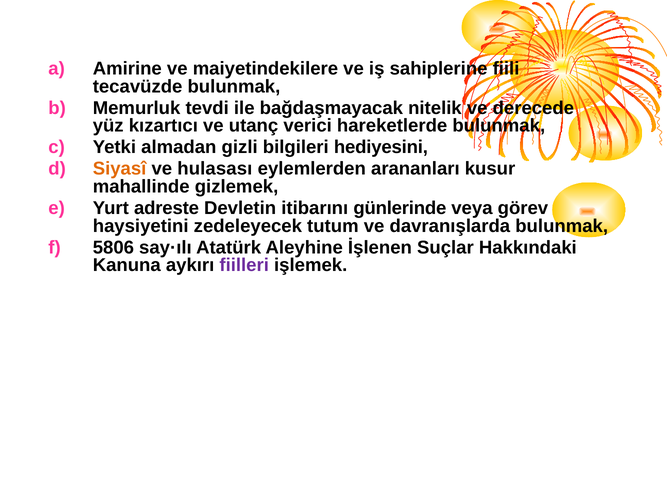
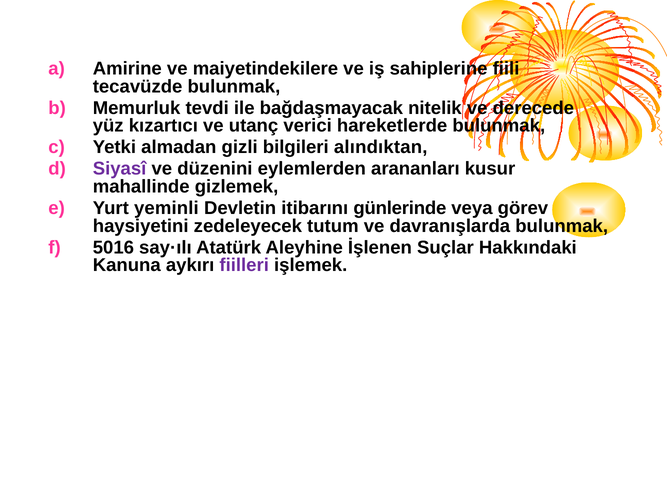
hediyesini: hediyesini -> alındıktan (381, 147)
Siyasî colour: orange -> purple (120, 169)
hulasası: hulasası -> düzenini (215, 169)
adreste: adreste -> yeminli (166, 208)
5806: 5806 -> 5016 (113, 248)
